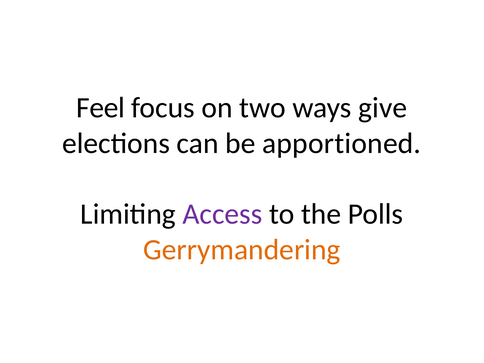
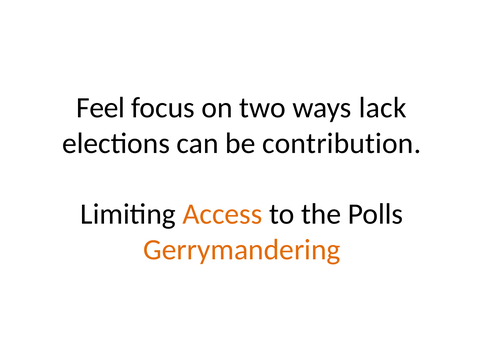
give: give -> lack (383, 108)
apportioned: apportioned -> contribution (342, 143)
Access colour: purple -> orange (222, 214)
